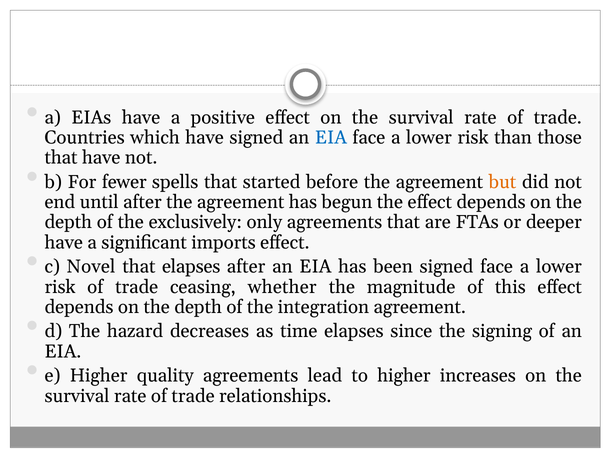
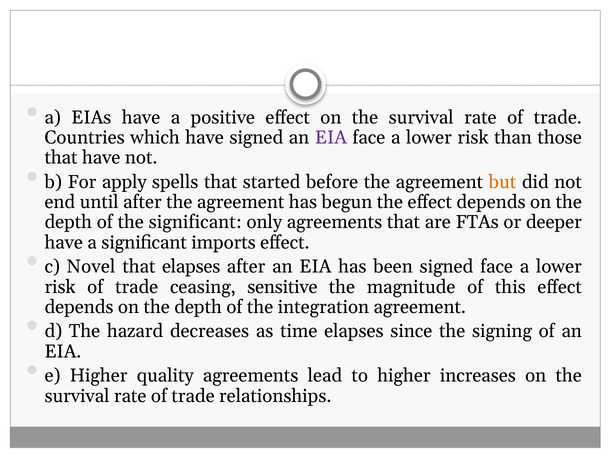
EIA colour: blue -> purple (331, 138)
fewer: fewer -> apply (124, 182)
the exclusively: exclusively -> significant (195, 222)
whether: whether -> sensitive (282, 287)
